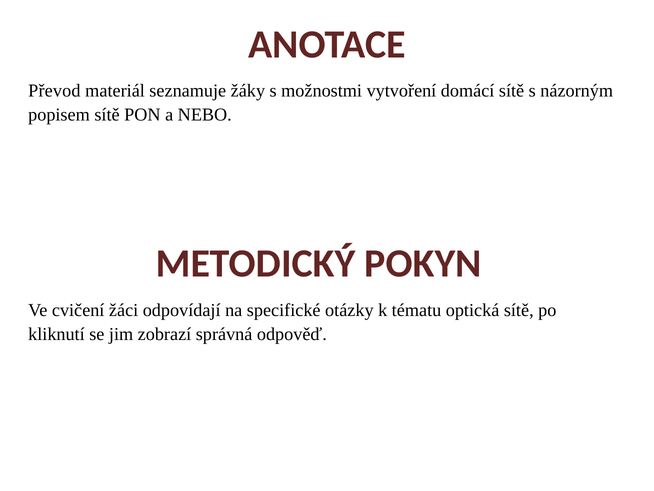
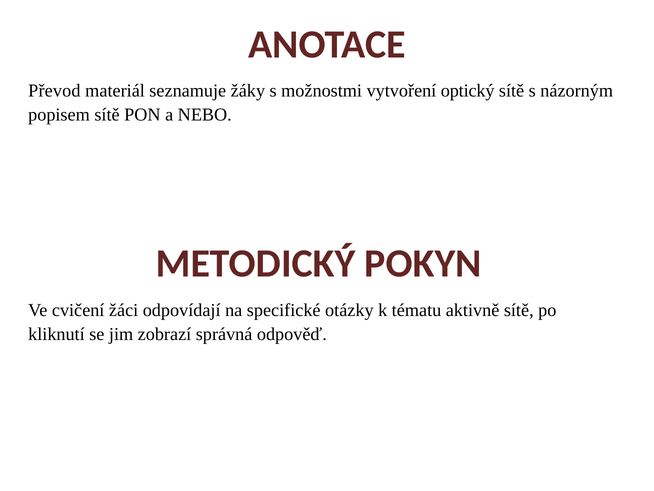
domácí: domácí -> optický (468, 91)
optická: optická -> aktivně (473, 310)
